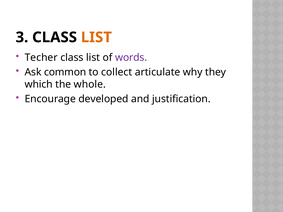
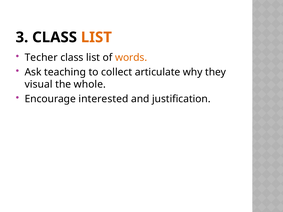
words colour: purple -> orange (131, 58)
common: common -> teaching (65, 72)
which: which -> visual (39, 85)
developed: developed -> interested (103, 99)
